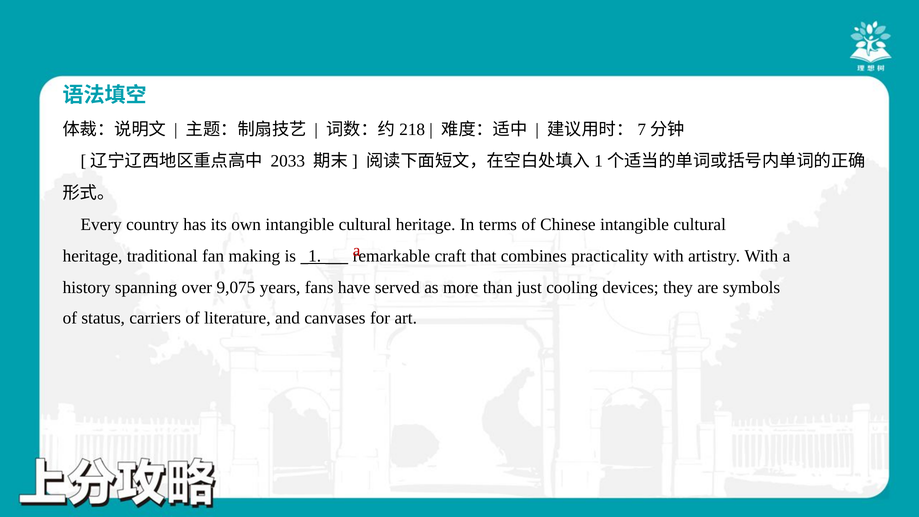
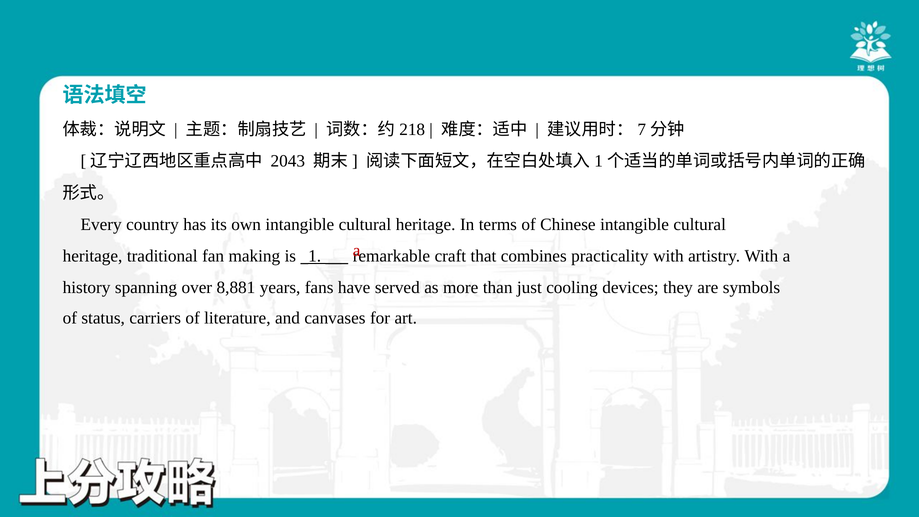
2033: 2033 -> 2043 (288, 161)
9,075: 9,075 -> 8,881 (236, 288)
